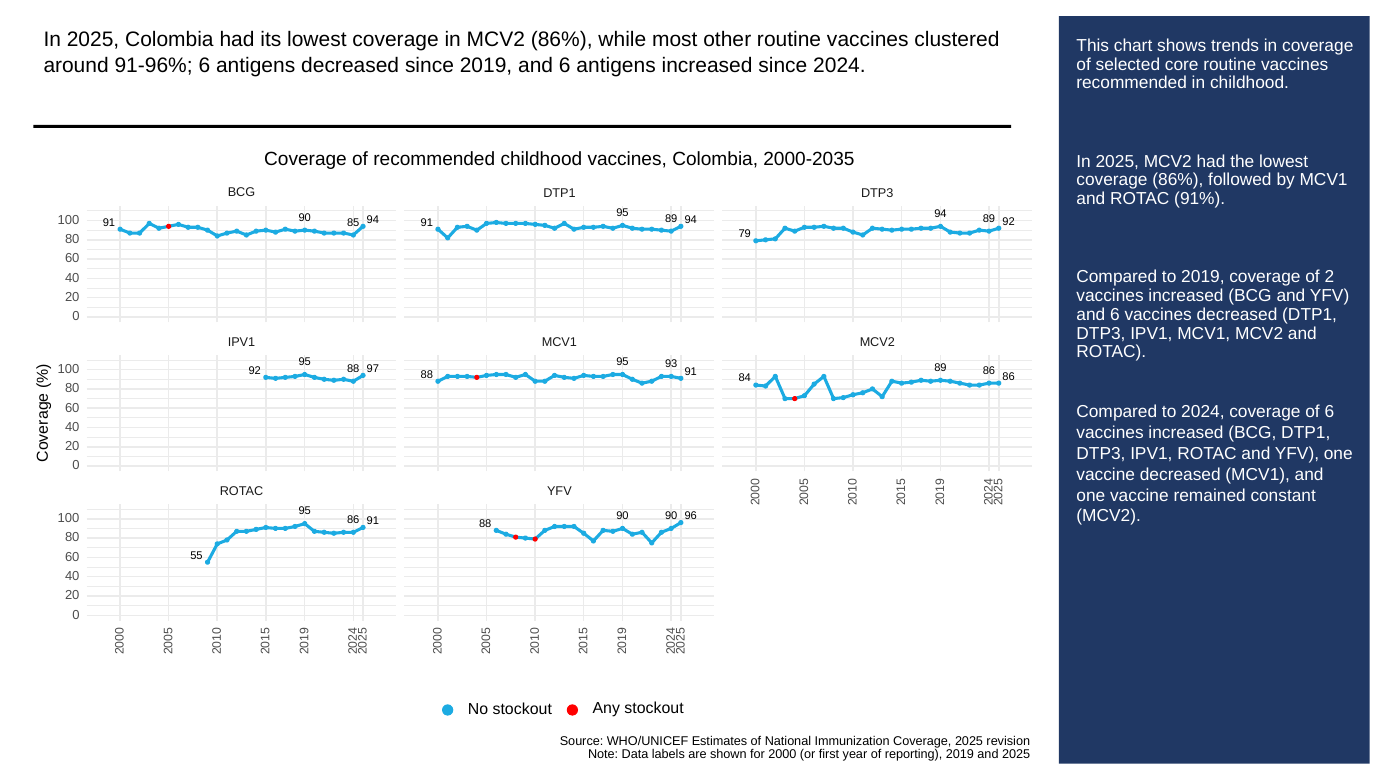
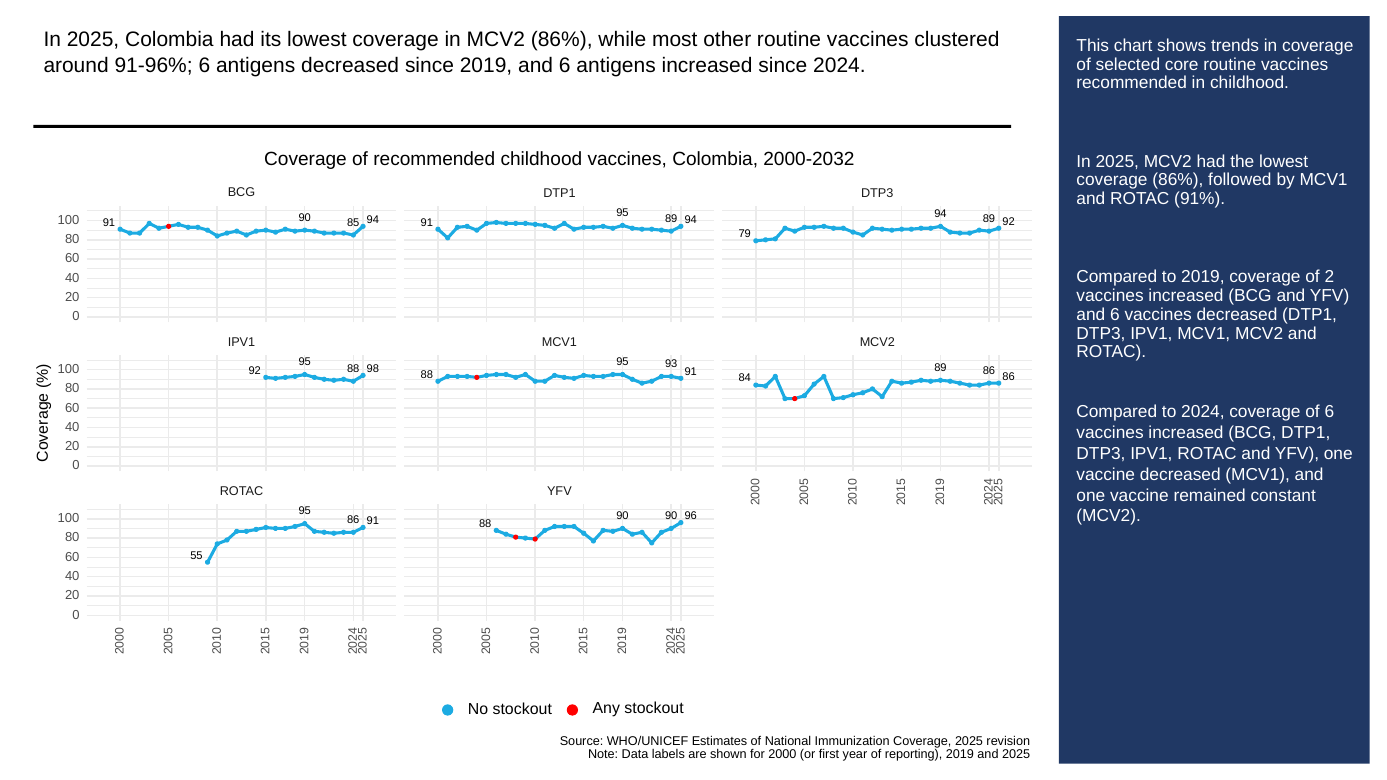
2000-2035: 2000-2035 -> 2000-2032 (809, 160)
97: 97 -> 98 (373, 369)
